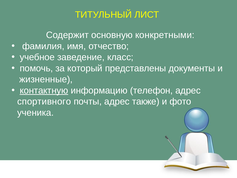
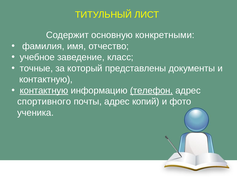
помочь: помочь -> точные (36, 68)
жизненные: жизненные -> контактную (46, 79)
телефон underline: none -> present (151, 90)
также: также -> копий (146, 101)
